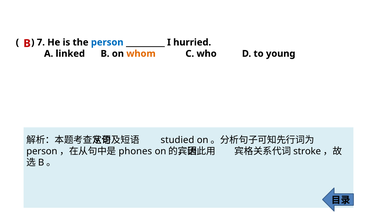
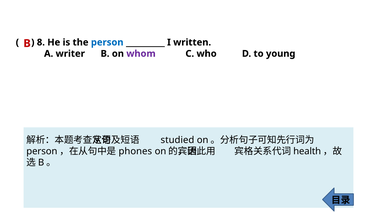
7: 7 -> 8 (41, 42)
hurried: hurried -> written (192, 42)
linked: linked -> writer (70, 54)
whom colour: orange -> purple (141, 54)
stroke: stroke -> health (307, 151)
